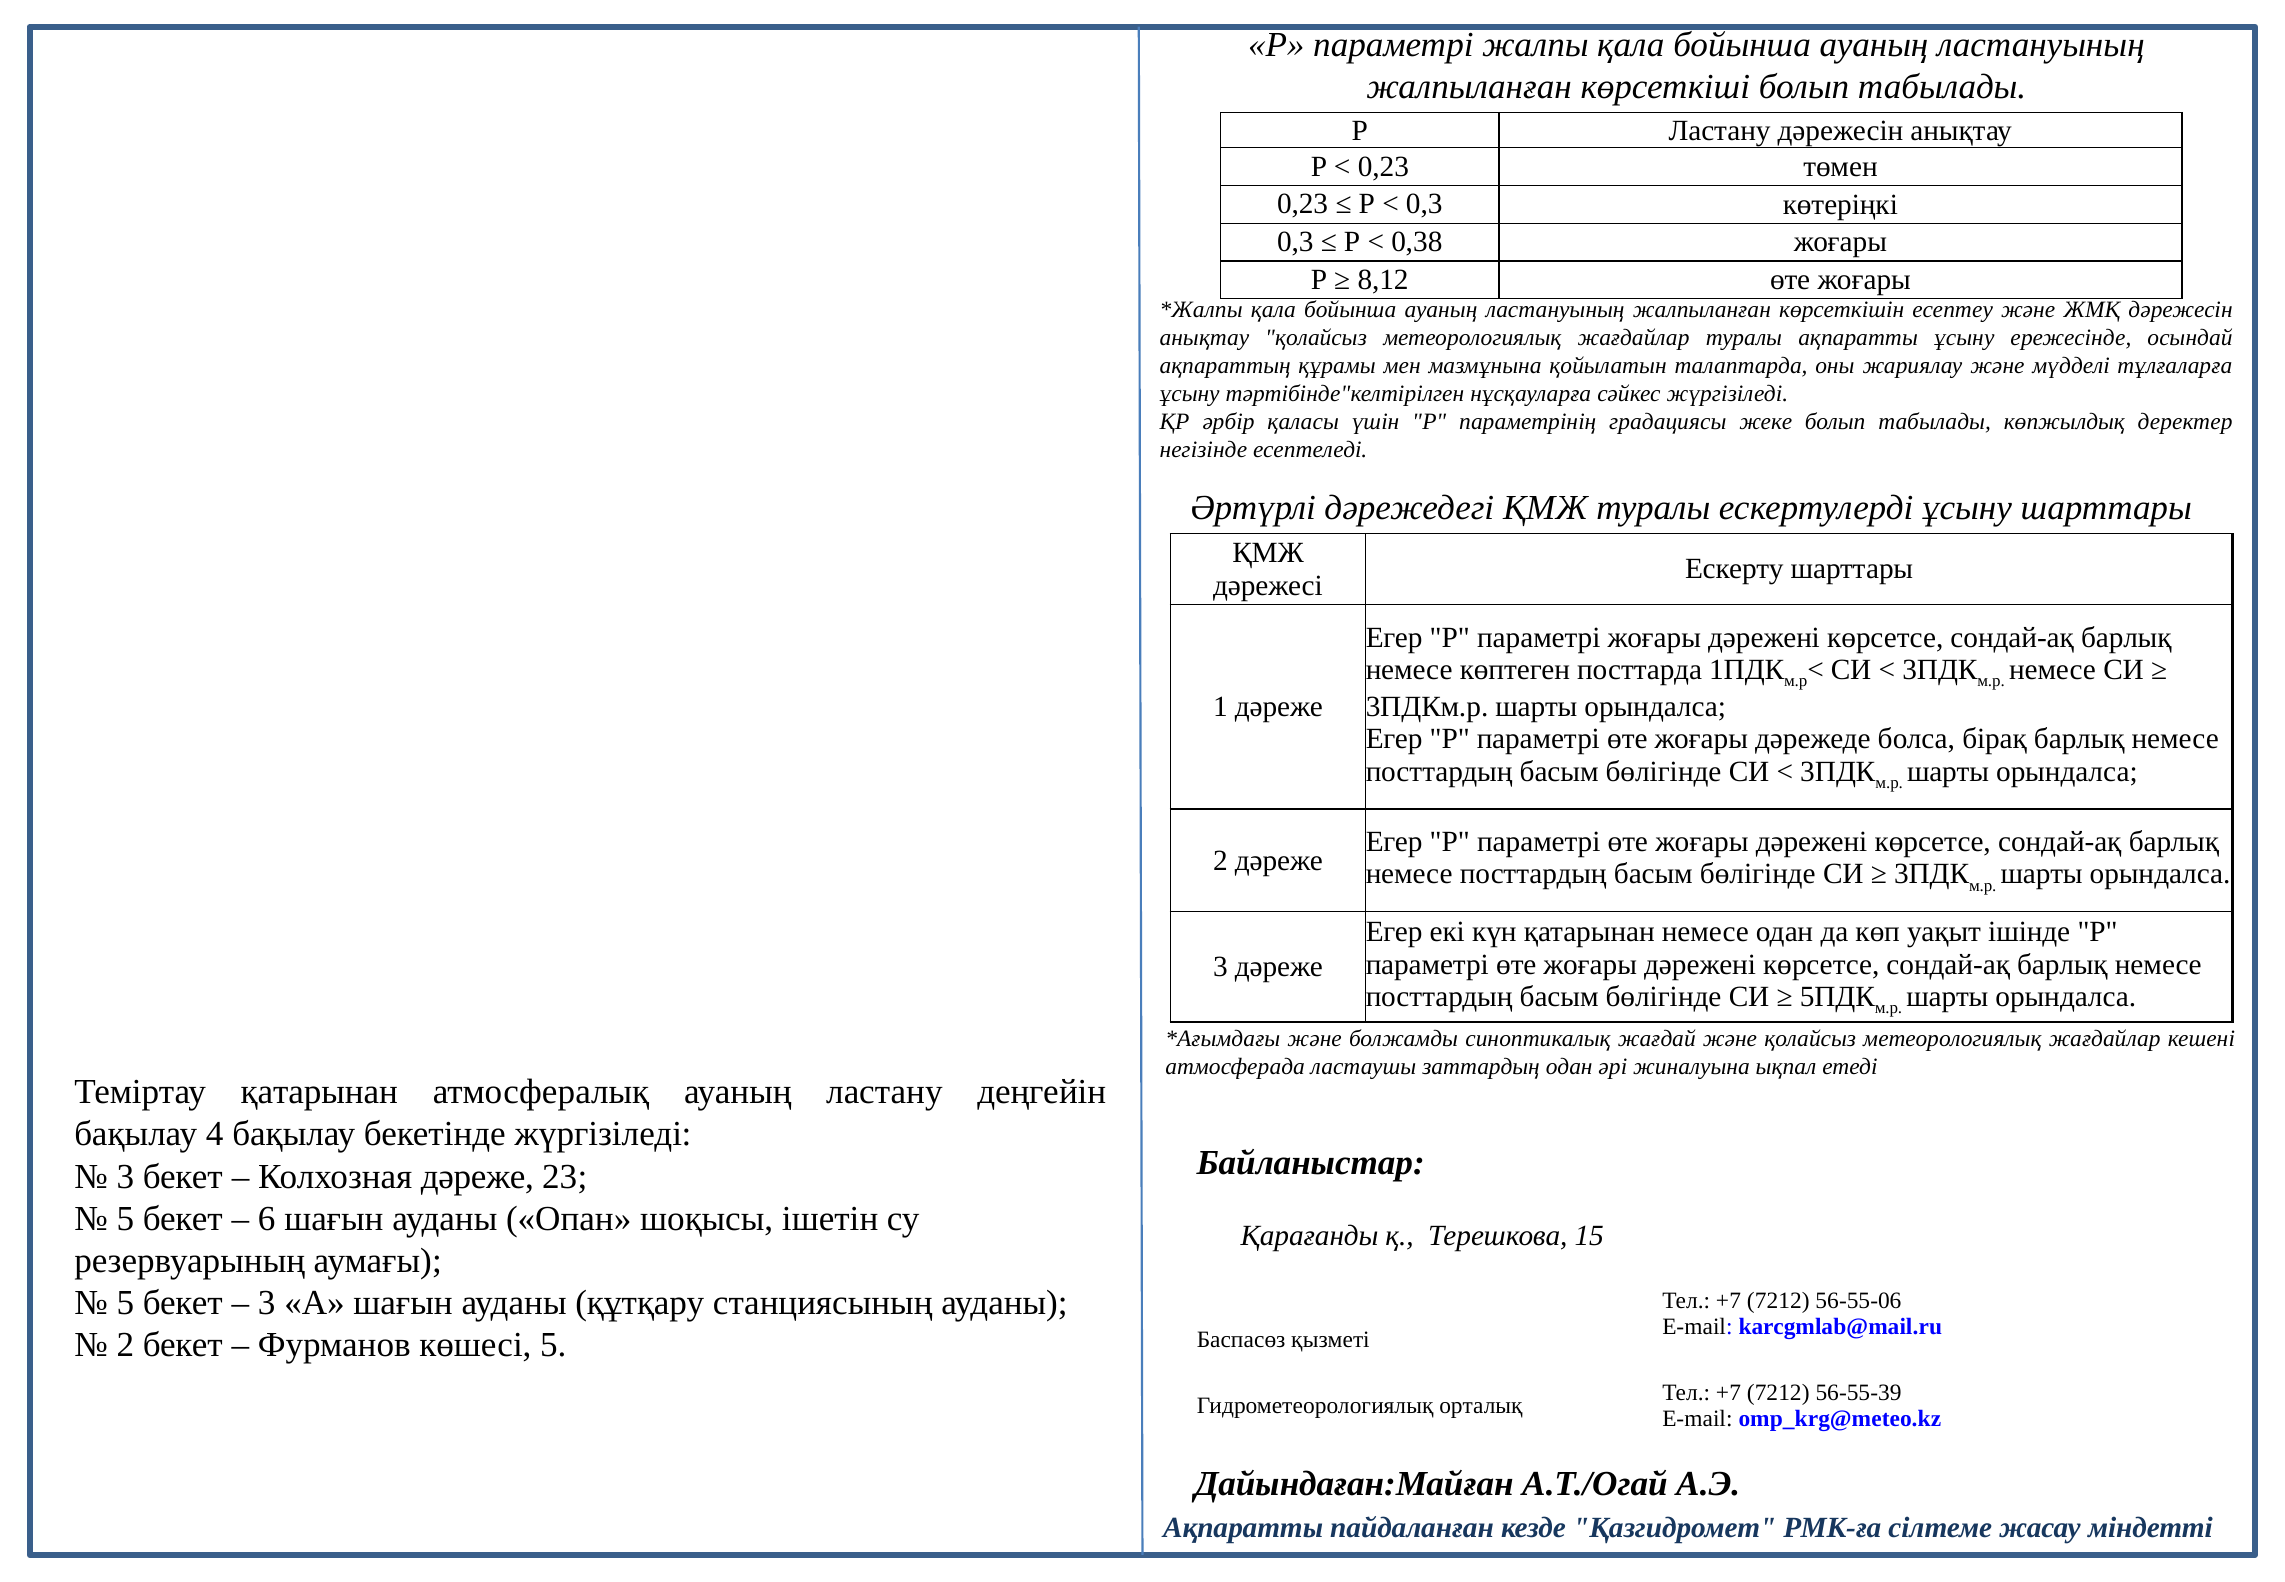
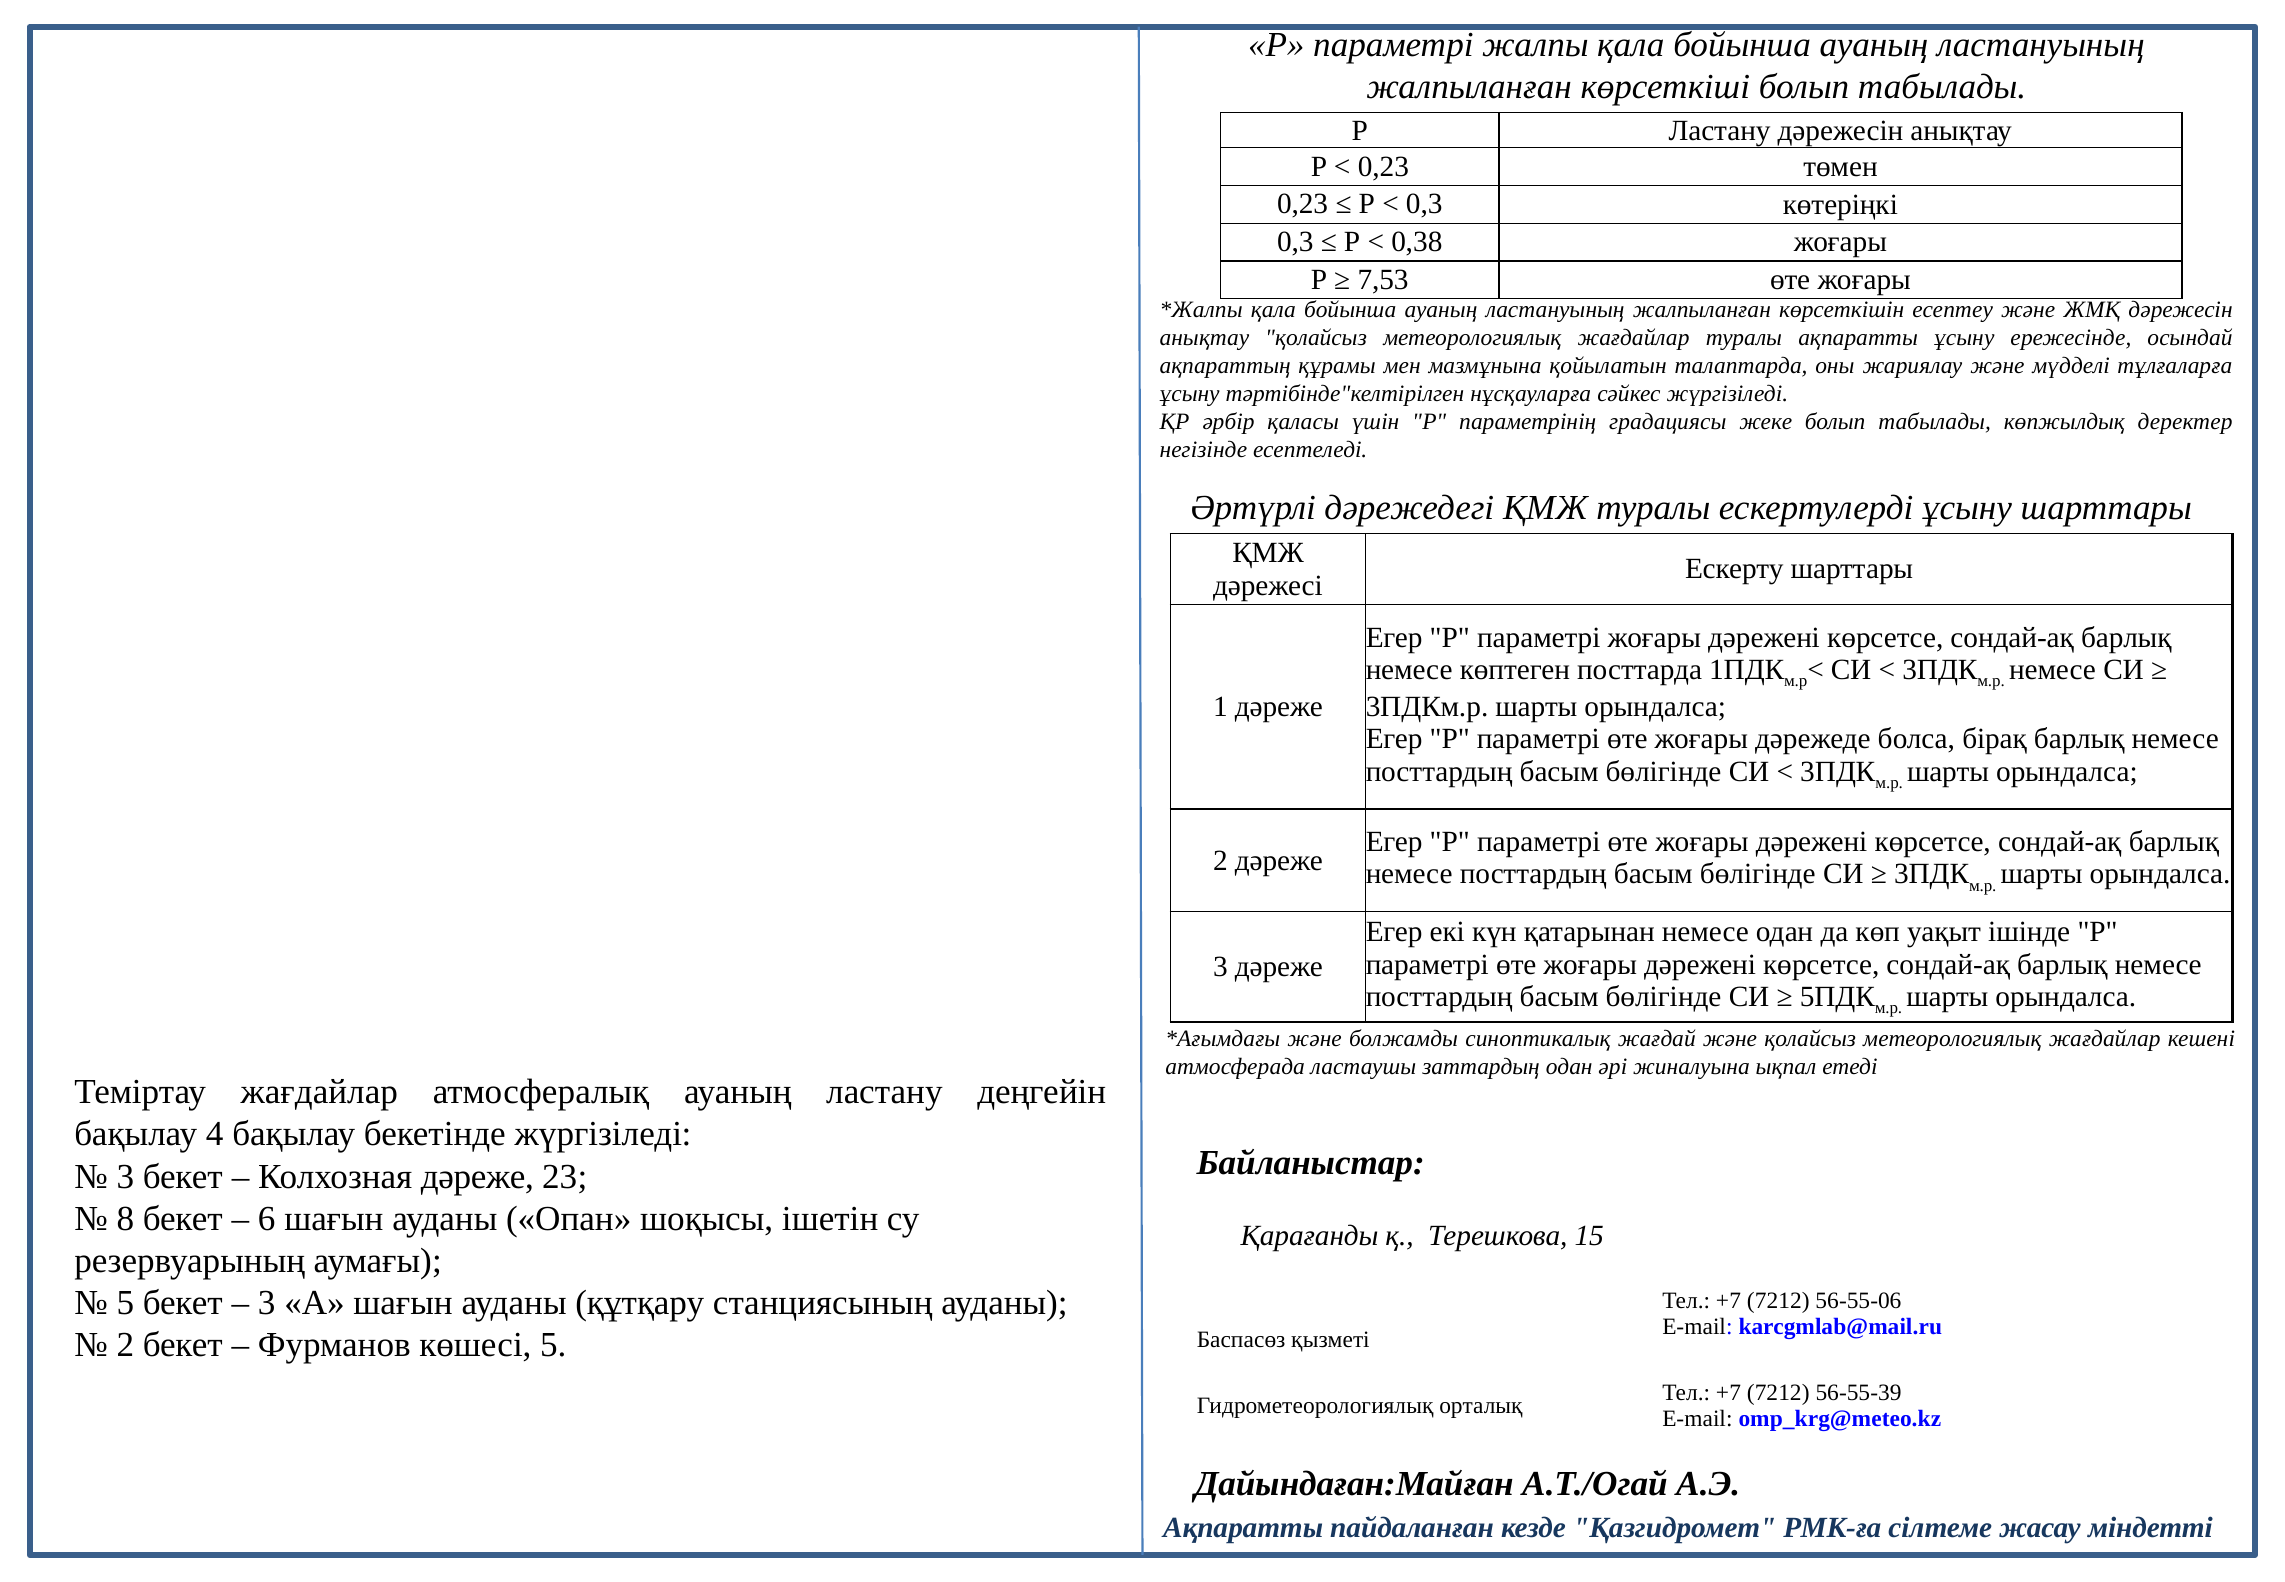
8,12: 8,12 -> 7,53 (1383, 279)
Теміртау қатарынан: қатарынан -> жағдайлар (319, 1092)
5: 5 -> 8 (125, 1219)
